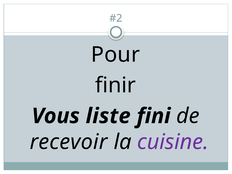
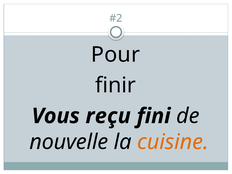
liste: liste -> reçu (108, 116)
recevoir: recevoir -> nouvelle (69, 142)
cuisine colour: purple -> orange (173, 142)
